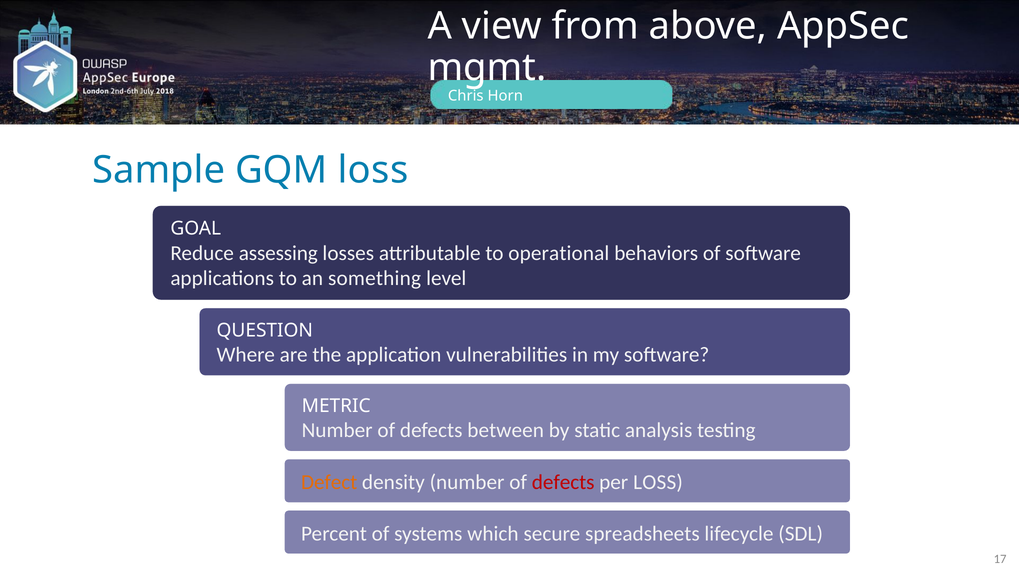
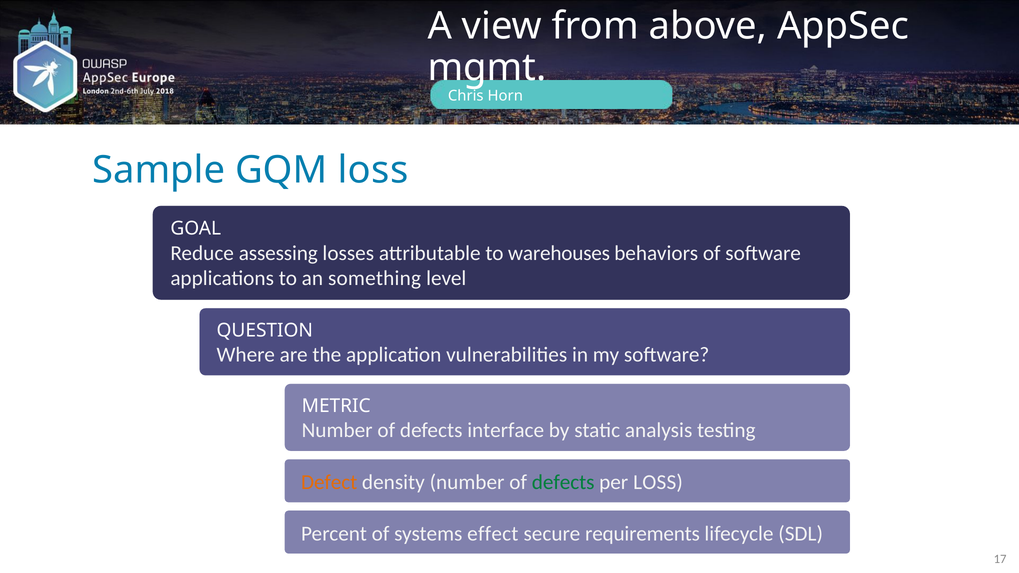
operational: operational -> warehouses (559, 253)
between: between -> interface (506, 430)
defects colour: red -> green (563, 482)
which: which -> effect (493, 534)
spreadsheets: spreadsheets -> requirements (642, 534)
